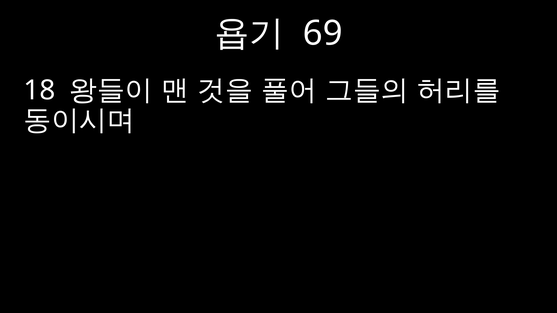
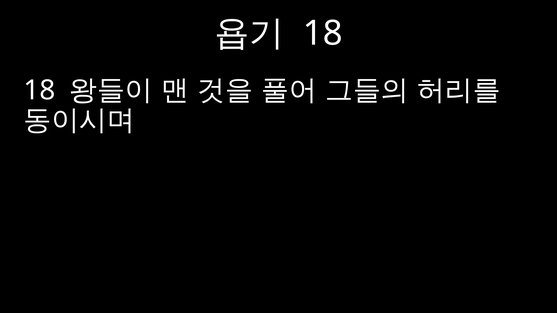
69: 69 -> 18 (323, 34)
